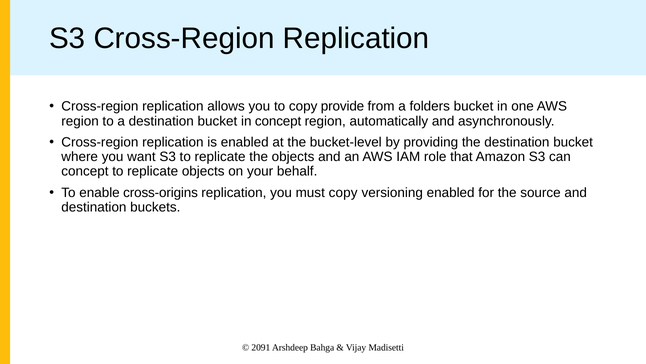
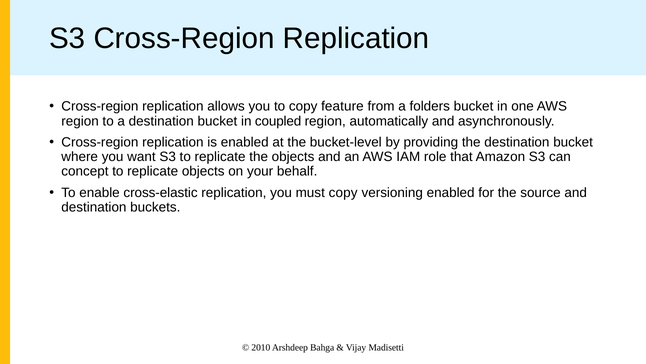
provide: provide -> feature (342, 106)
in concept: concept -> coupled (278, 121)
cross-origins: cross-origins -> cross-elastic (161, 192)
2091: 2091 -> 2010 (261, 347)
